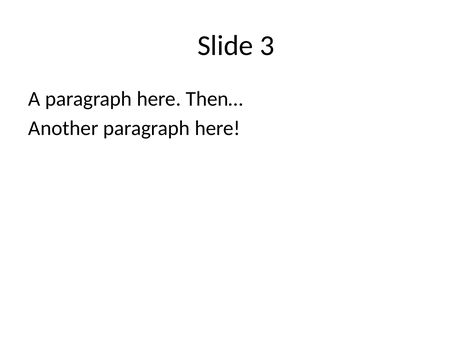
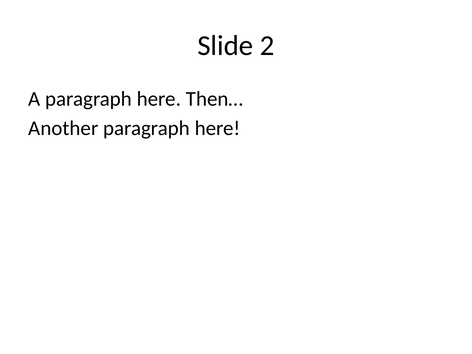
3: 3 -> 2 (267, 46)
